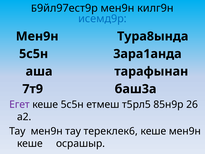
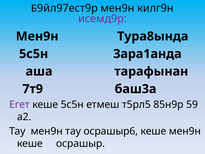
исемд9р colour: blue -> purple (102, 19)
26: 26 -> 59 (192, 104)
тереклек6: тереклек6 -> осрашыр6 (111, 131)
